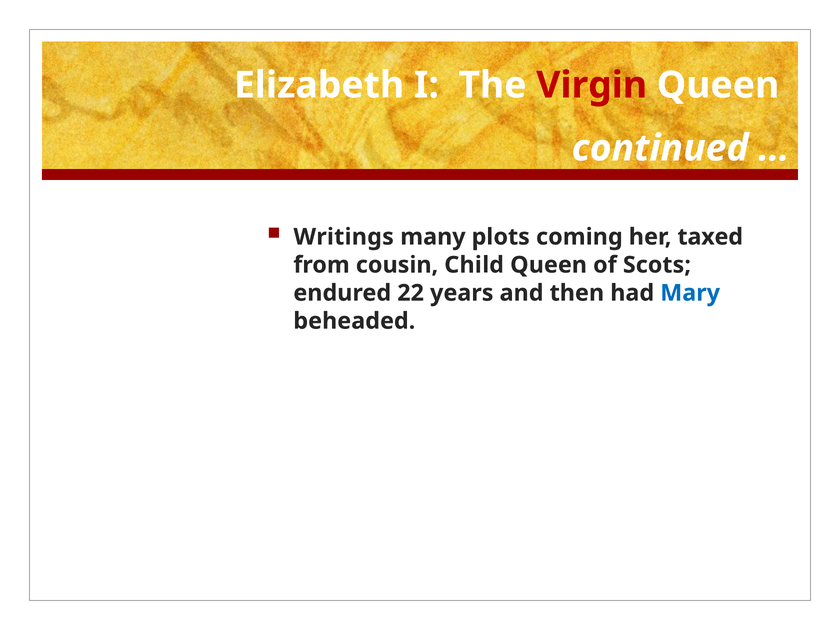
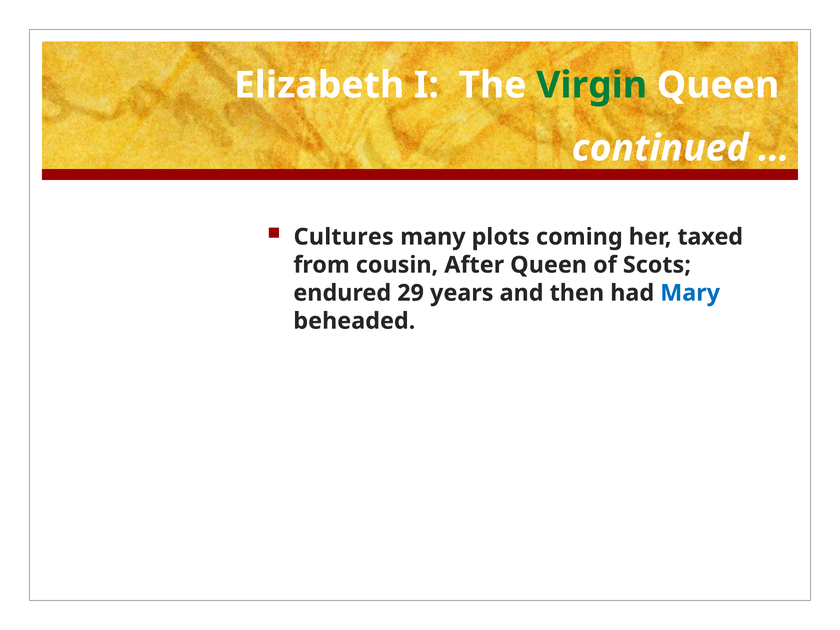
Virgin colour: red -> green (592, 85)
Writings: Writings -> Cultures (344, 237)
Child: Child -> After (474, 265)
22: 22 -> 29 (411, 293)
